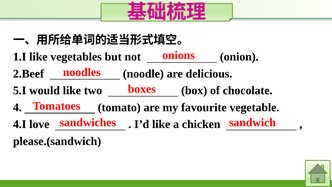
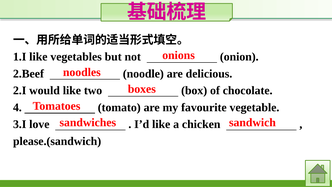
5.I: 5.I -> 2.I (20, 90)
4.I: 4.I -> 3.I (20, 124)
